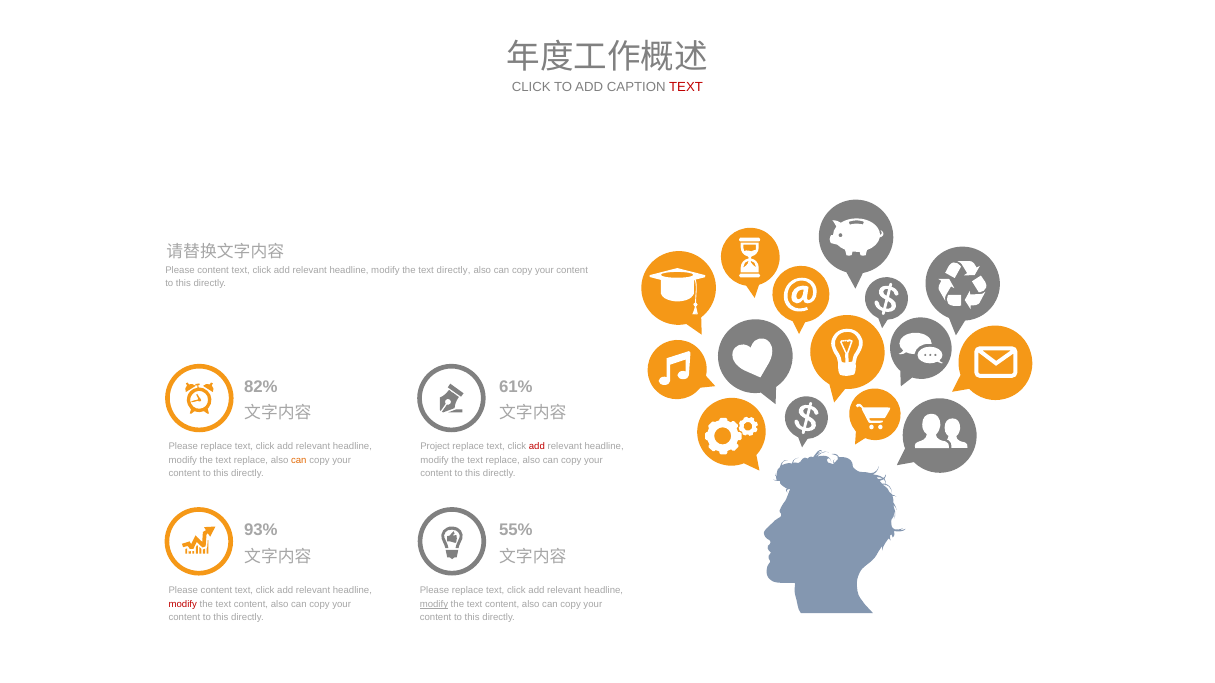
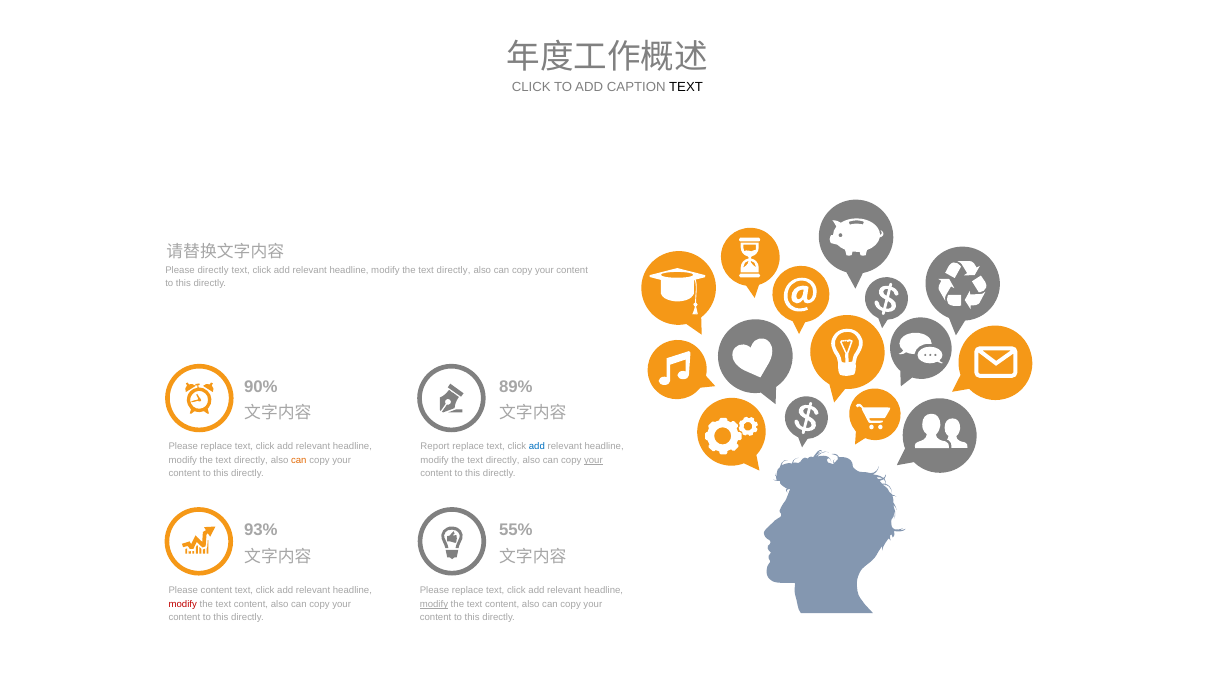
TEXT colour: red -> black (686, 87)
content: content -> directly (213, 270)
82%: 82% -> 90% (261, 387)
61%: 61% -> 89% (516, 387)
Project: Project -> Report (435, 446)
add colour: red -> blue (537, 446)
replace: replace -> directly (251, 460)
replace: replace -> directly (503, 460)
your underline: none -> present (593, 460)
